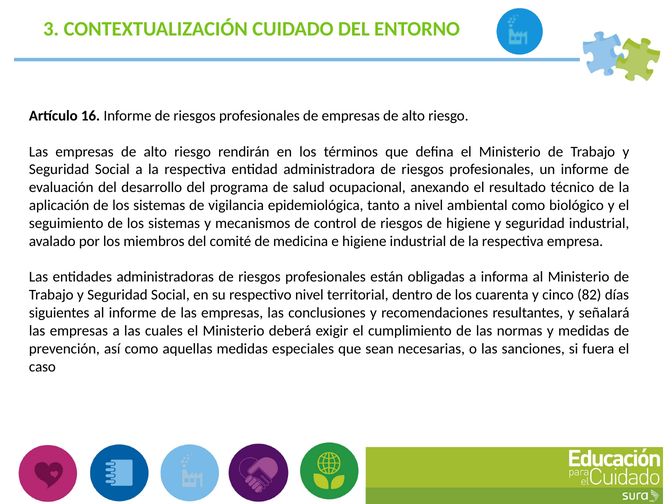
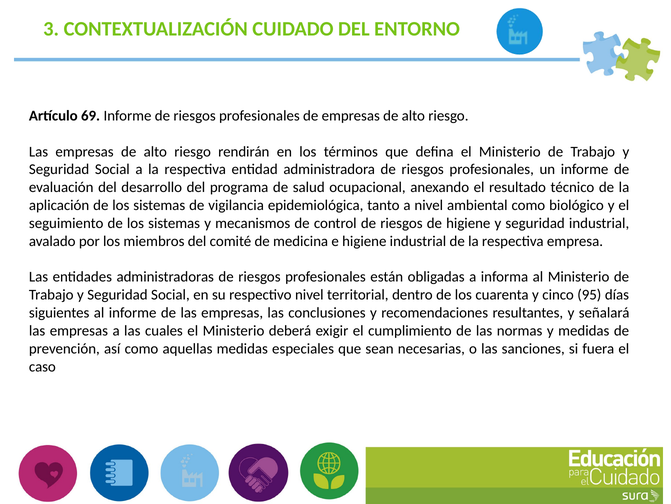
16: 16 -> 69 (91, 116)
82: 82 -> 95 (589, 294)
